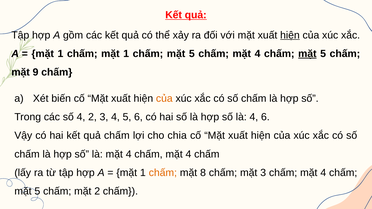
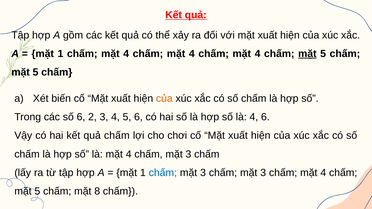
hiện underline: present -> none (290, 35)
1 chấm mặt 1: 1 -> 4 (126, 54)
5: 5 -> 4 (192, 54)
9: 9 -> 5 (36, 72)
số 4: 4 -> 6 (81, 117)
chia: chia -> chơi (177, 136)
4 chấm mặt 4: 4 -> 3 (188, 154)
chấm colour: orange -> blue (163, 173)
8: 8 -> 3 (203, 173)
mặt 2: 2 -> 8 (97, 192)
